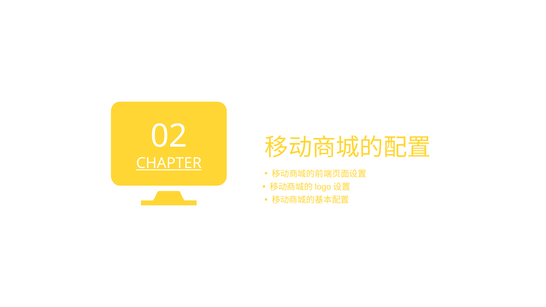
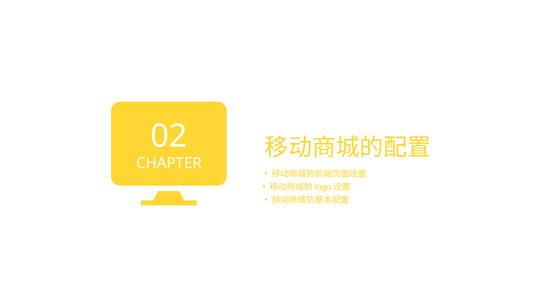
CHAPTER underline: present -> none (169, 163)
